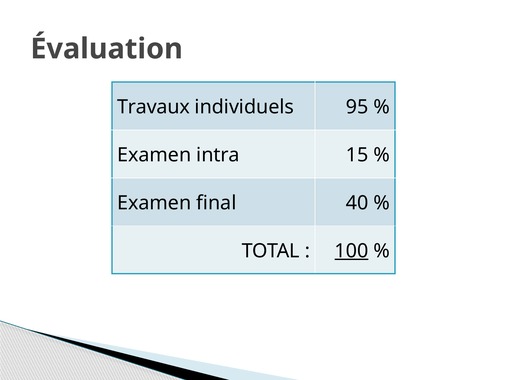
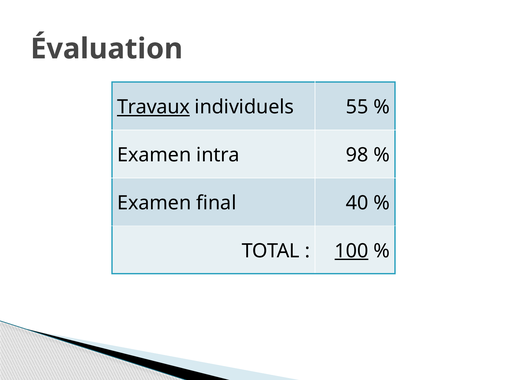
Travaux underline: none -> present (153, 107)
95: 95 -> 55 (357, 107)
15: 15 -> 98 (357, 155)
